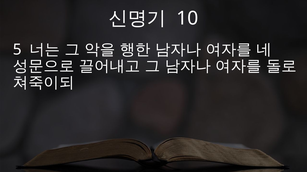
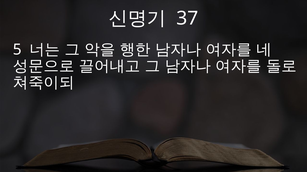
10: 10 -> 37 (187, 18)
